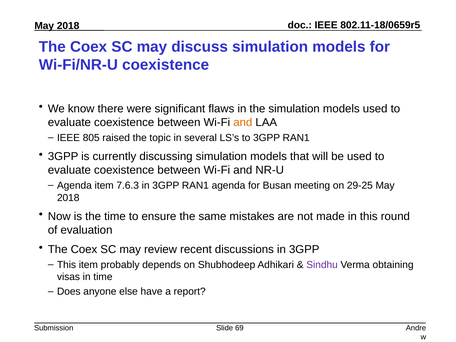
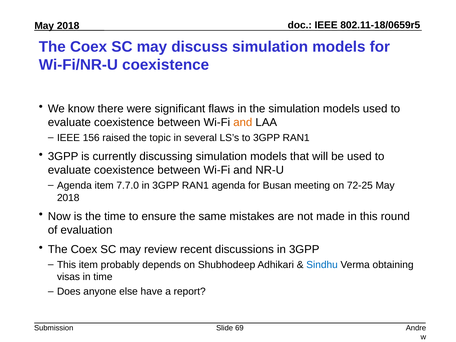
805: 805 -> 156 (91, 138)
7.6.3: 7.6.3 -> 7.7.0 (128, 186)
29-25: 29-25 -> 72-25 (360, 186)
Sindhu colour: purple -> blue (322, 265)
